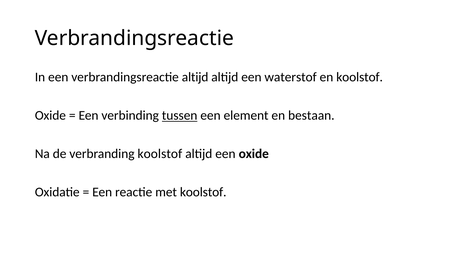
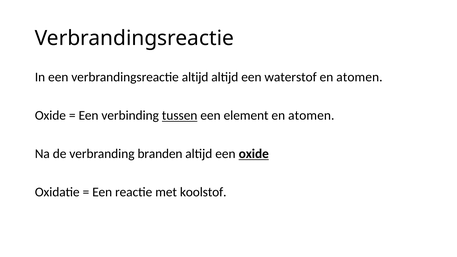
koolstof: koolstof -> atomen (359, 77)
element en bestaan: bestaan -> atomen (311, 116)
verbranding koolstof: koolstof -> branden (160, 154)
oxide underline: none -> present (254, 154)
